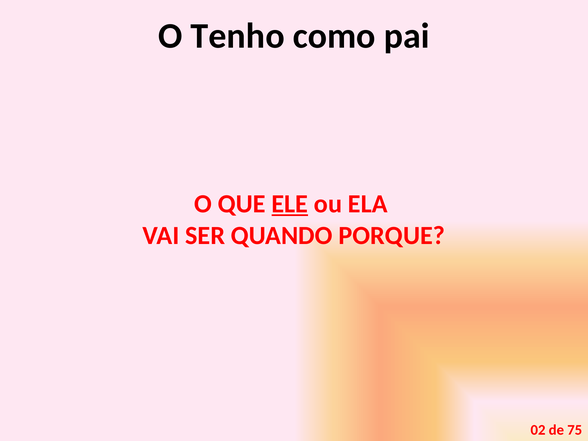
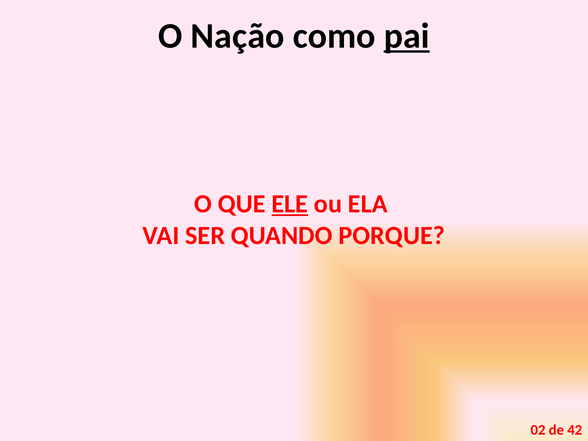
Tenho: Tenho -> Nação (238, 36)
pai underline: none -> present (407, 36)
75: 75 -> 42 (575, 430)
